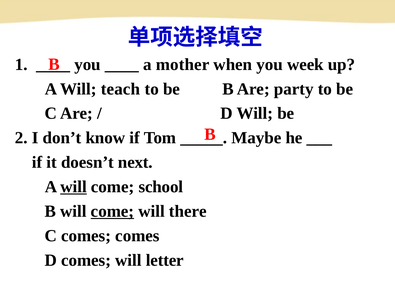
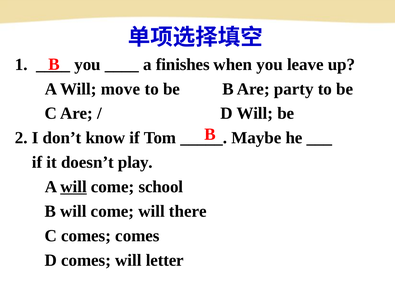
mother: mother -> finishes (183, 64)
week: week -> leave (305, 64)
teach: teach -> move (120, 89)
next: next -> play (135, 162)
come underline: present -> none (112, 211)
